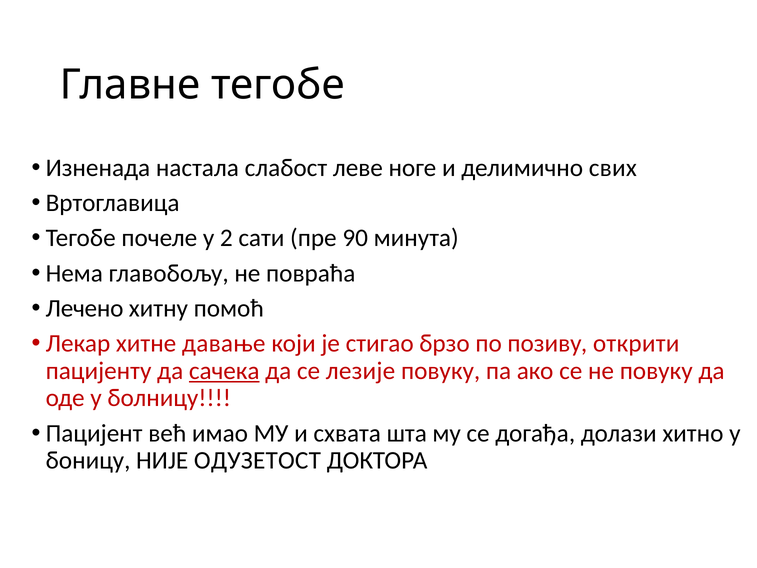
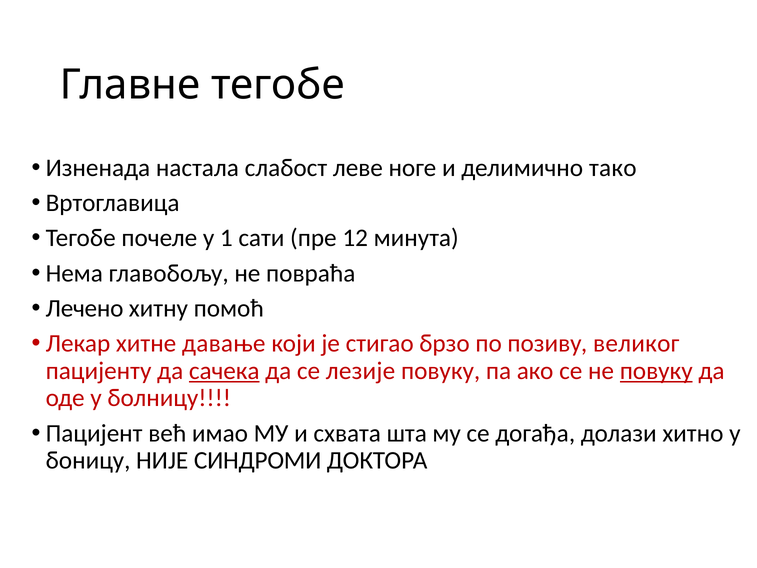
свих: свих -> тако (613, 168)
2: 2 -> 1 (226, 238)
90: 90 -> 12 (355, 238)
открити: открити -> великог (636, 343)
повуку underline: none -> present (656, 371)
ОДУЗЕТОСТ: ОДУЗЕТОСТ -> СИНДРОМИ (258, 460)
